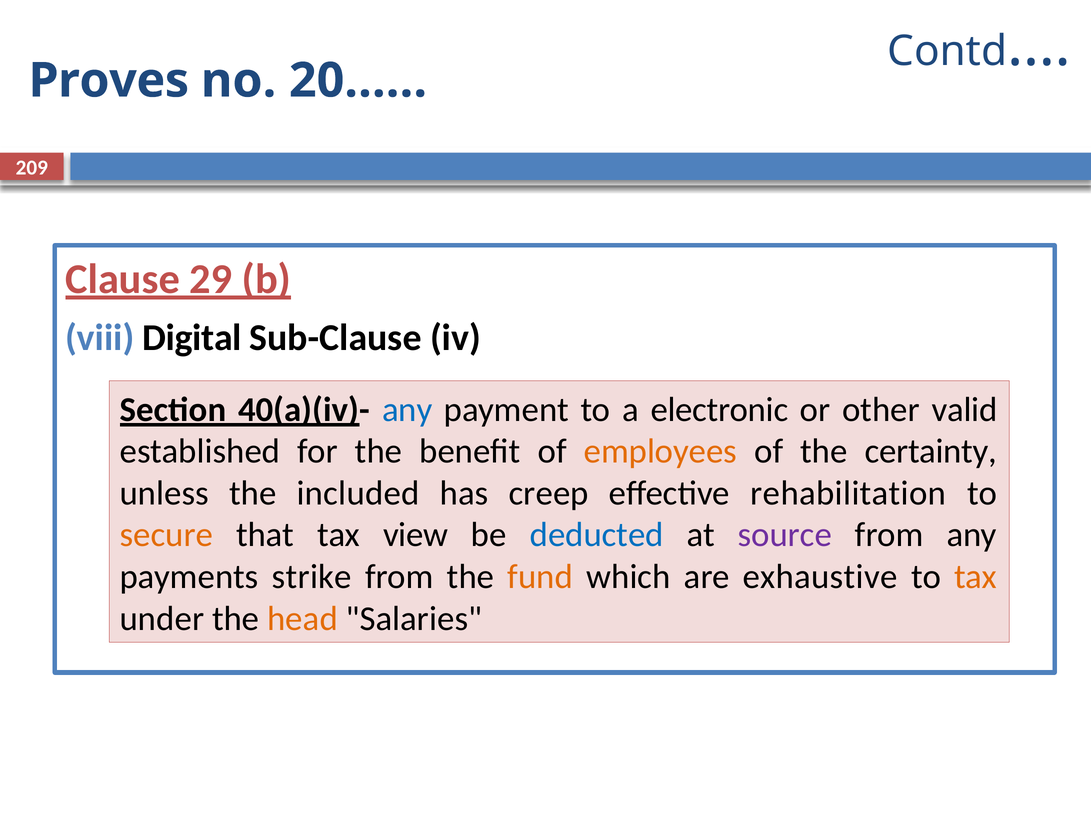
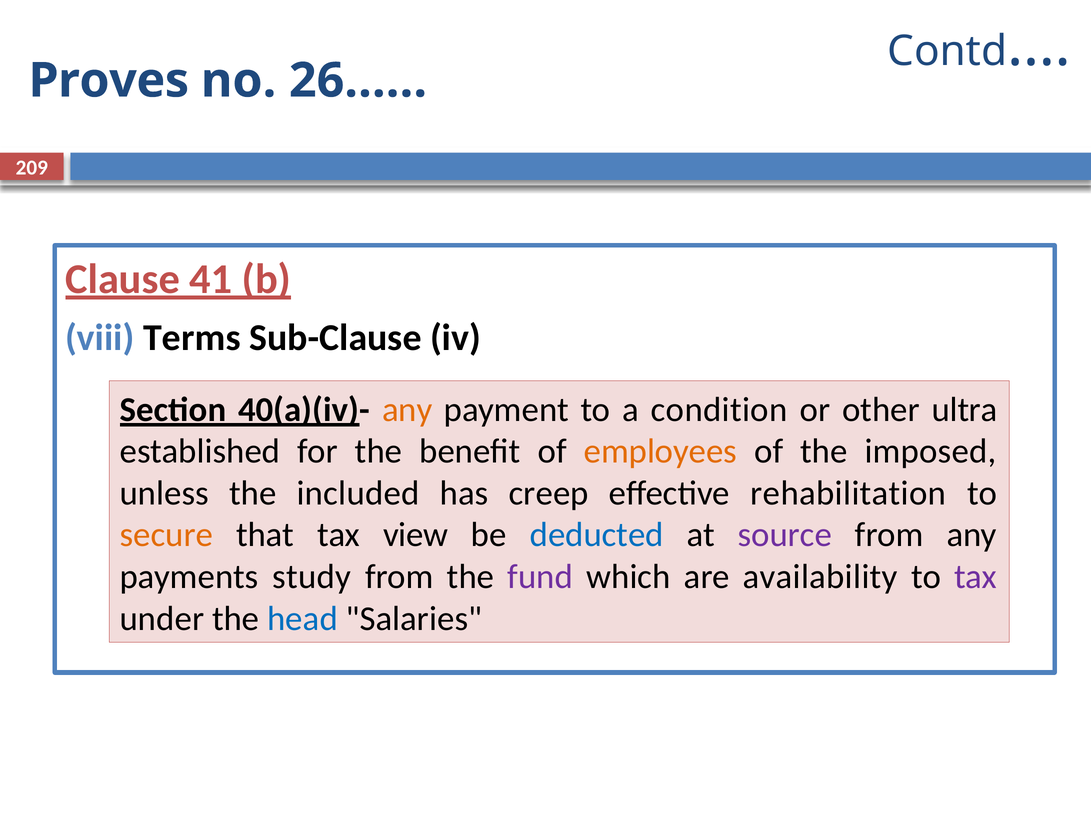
20……: 20…… -> 26…… (358, 81)
29: 29 -> 41 (211, 279)
Digital: Digital -> Terms (192, 338)
any colour: blue -> orange (407, 410)
electronic: electronic -> condition (719, 410)
valid: valid -> ultra (965, 410)
certainty: certainty -> imposed (931, 452)
strike: strike -> study (312, 577)
fund colour: orange -> purple (540, 577)
exhaustive: exhaustive -> availability (820, 577)
tax colour: orange -> purple (976, 577)
head colour: orange -> blue (302, 619)
